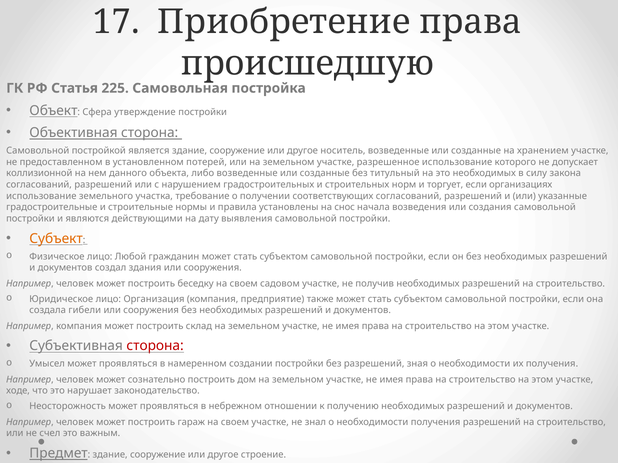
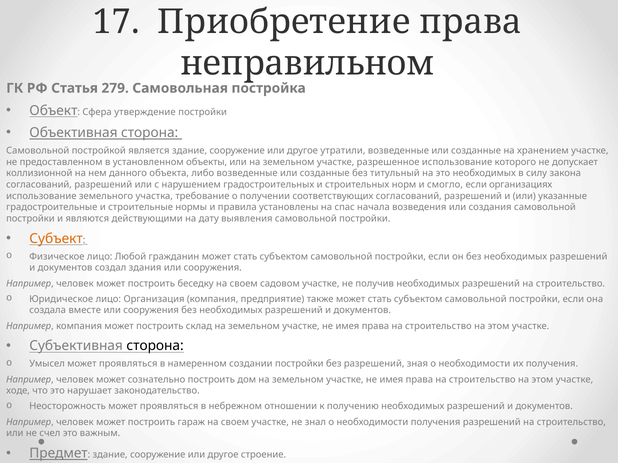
происшедшую: происшедшую -> неправильном (307, 63)
225: 225 -> 279 (115, 88)
носитель: носитель -> утратили (343, 151)
потерей: потерей -> объекты (207, 162)
торгует: торгует -> смогло (445, 185)
снос: снос -> спас (345, 207)
гибели: гибели -> вместе (85, 311)
сторона colour: red -> black (155, 346)
